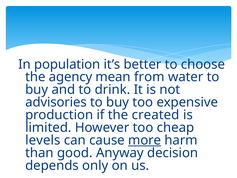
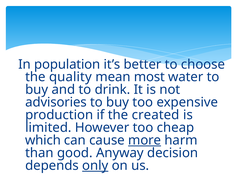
agency: agency -> quality (70, 77)
from: from -> most (149, 77)
levels: levels -> which (43, 140)
only underline: none -> present (95, 165)
